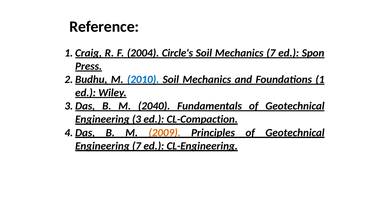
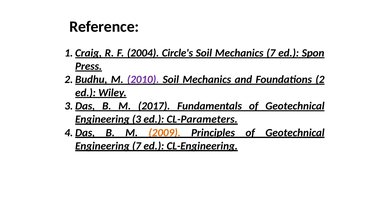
2010 colour: blue -> purple (143, 79)
1: 1 -> 2 (320, 79)
2040: 2040 -> 2017 (154, 106)
CL-Compaction: CL-Compaction -> CL-Parameters (202, 119)
